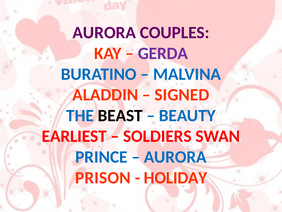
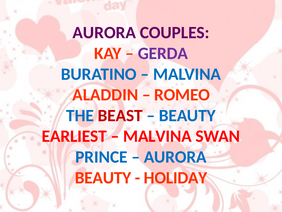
SIGNED: SIGNED -> ROMEO (182, 95)
BEAST colour: black -> red (120, 115)
SOLDIERS: SOLDIERS -> MALVINA (157, 136)
PRISON: PRISON -> BEAUTY (103, 177)
